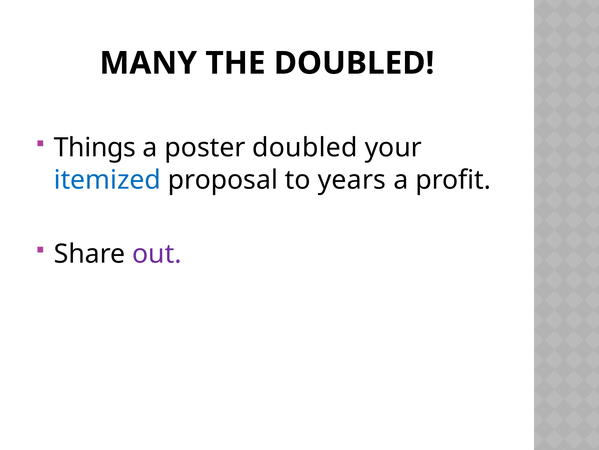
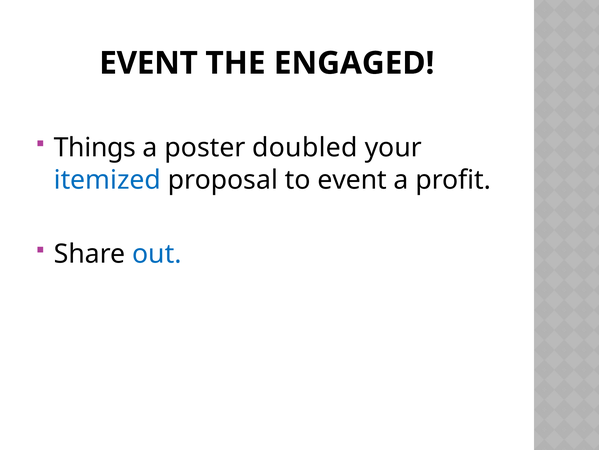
MANY: MANY -> EVENT (149, 63)
THE DOUBLED: DOUBLED -> ENGAGED (354, 63)
to years: years -> event (352, 180)
out colour: purple -> blue (157, 254)
